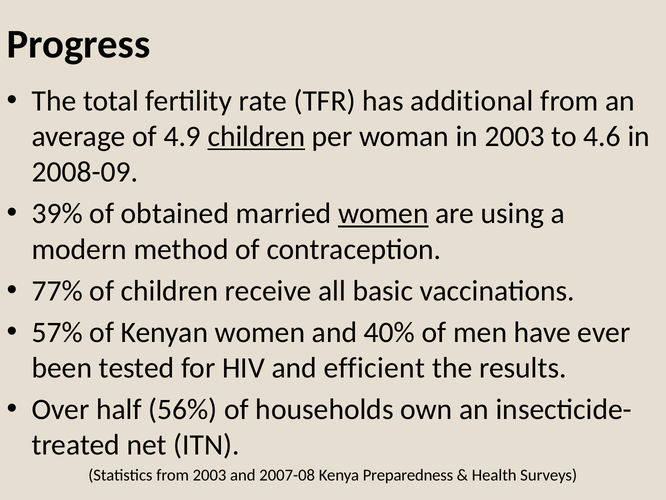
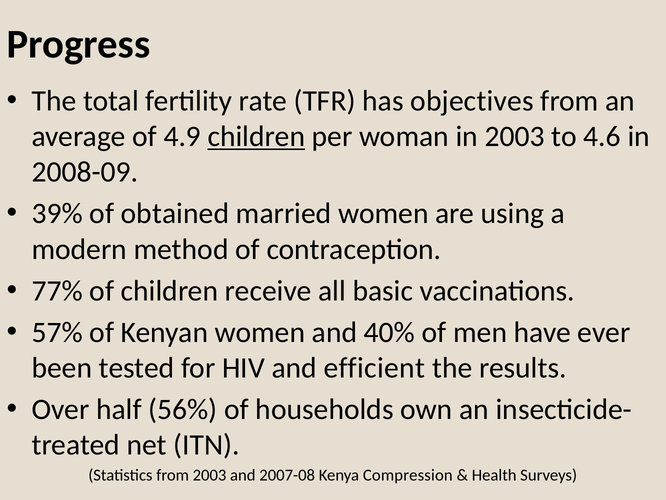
additional: additional -> objectives (472, 101)
women underline: present -> none (383, 213)
Preparedness: Preparedness -> Compression (408, 475)
